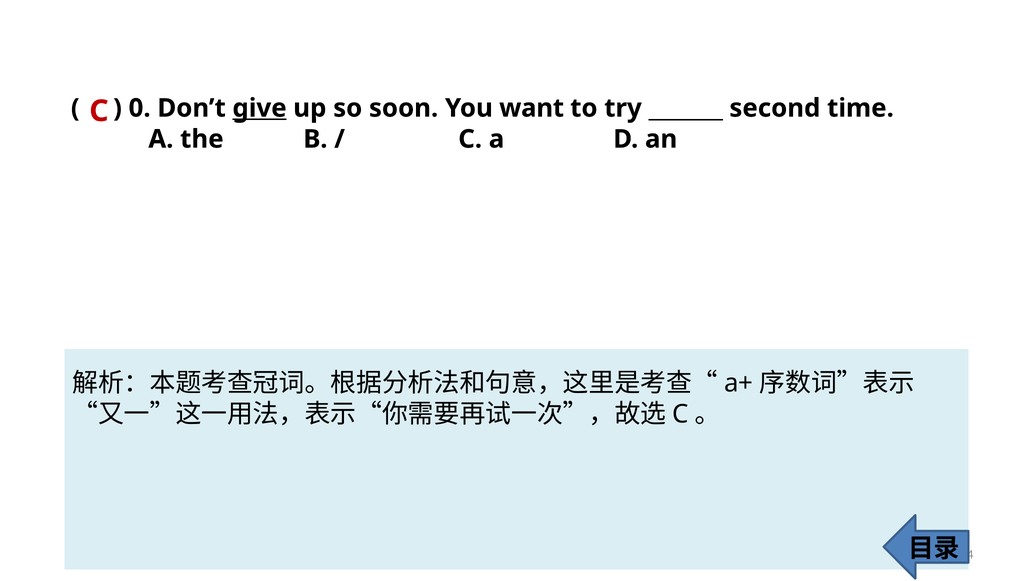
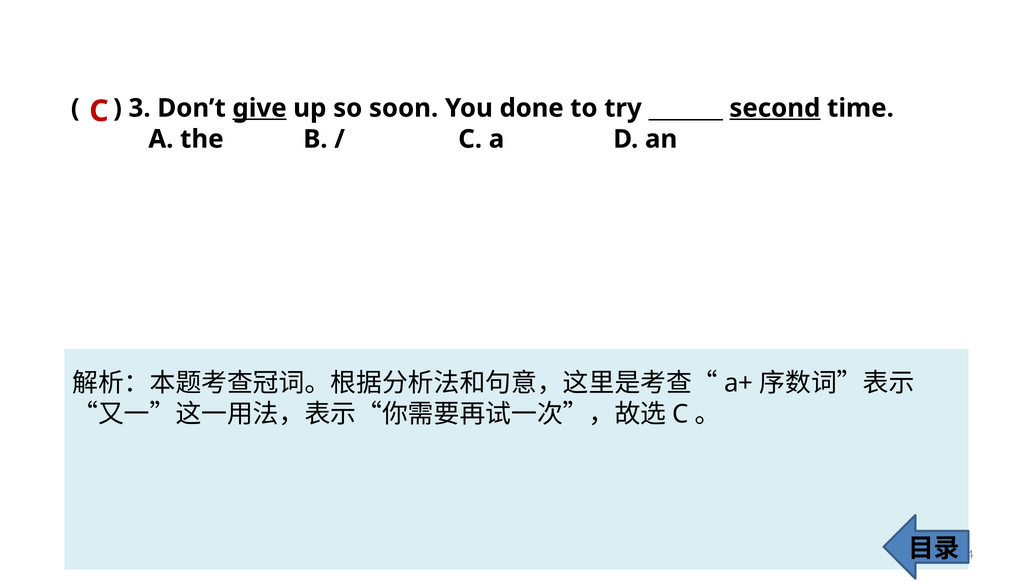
0: 0 -> 3 (140, 108)
want: want -> done (532, 108)
second underline: none -> present (775, 108)
